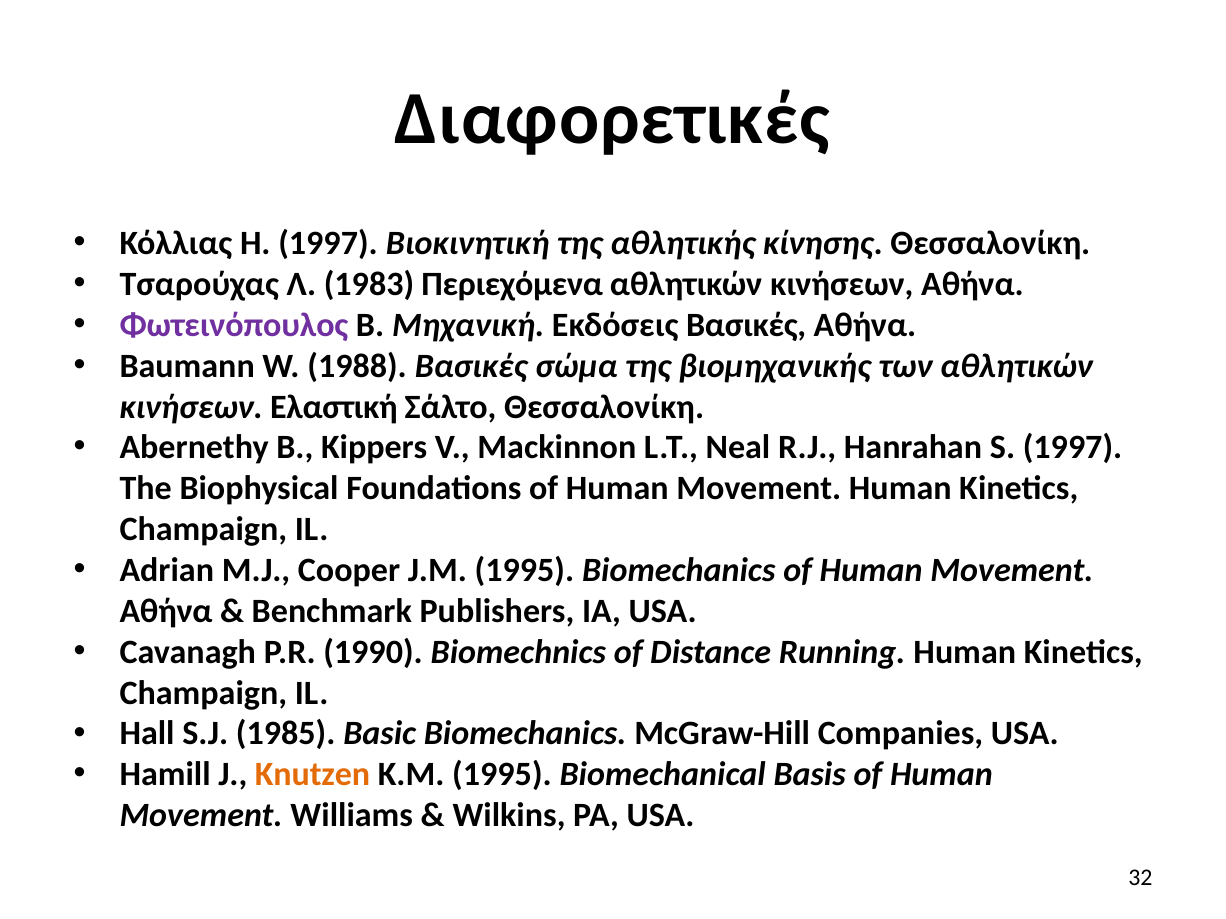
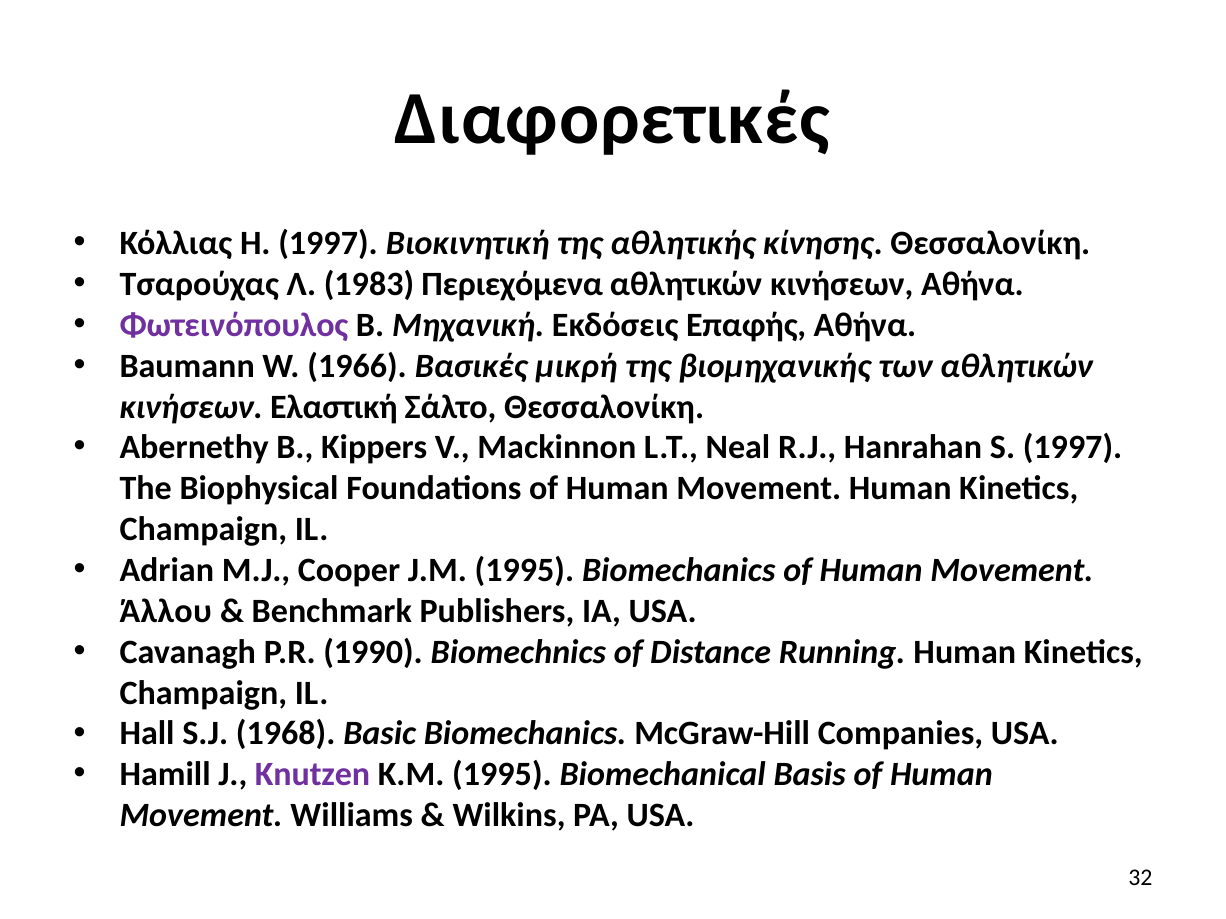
Εκδόσεις Βασικές: Βασικές -> Επαφής (746, 325)
1988: 1988 -> 1966 (357, 366)
σώμα: σώμα -> μικρή (576, 366)
Αθήνα: Αθήνα -> Άλλου (166, 611)
1985: 1985 -> 1968 (286, 734)
Knutzen colour: orange -> purple (313, 775)
